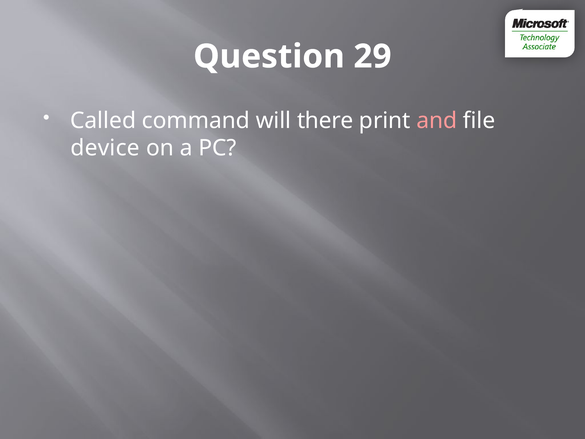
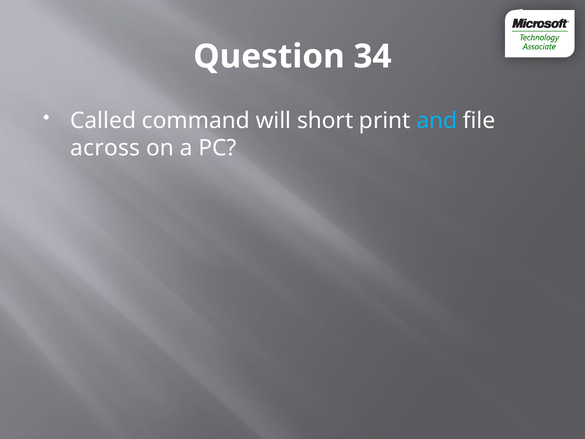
29: 29 -> 34 (372, 56)
there: there -> short (325, 121)
and colour: pink -> light blue (437, 121)
device: device -> across (105, 148)
